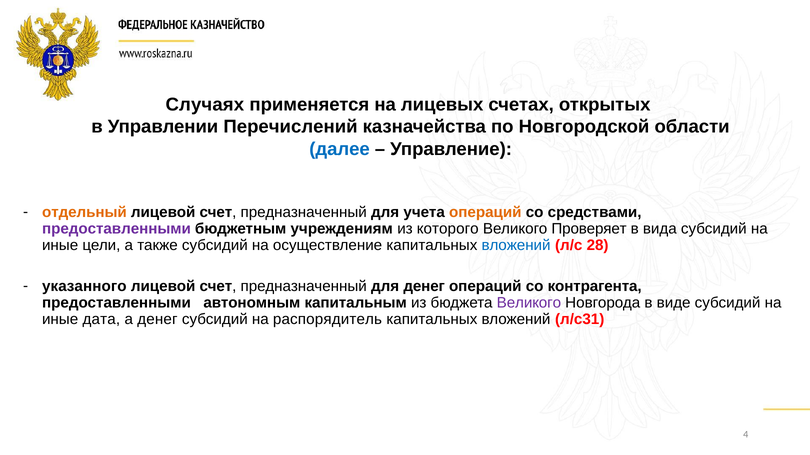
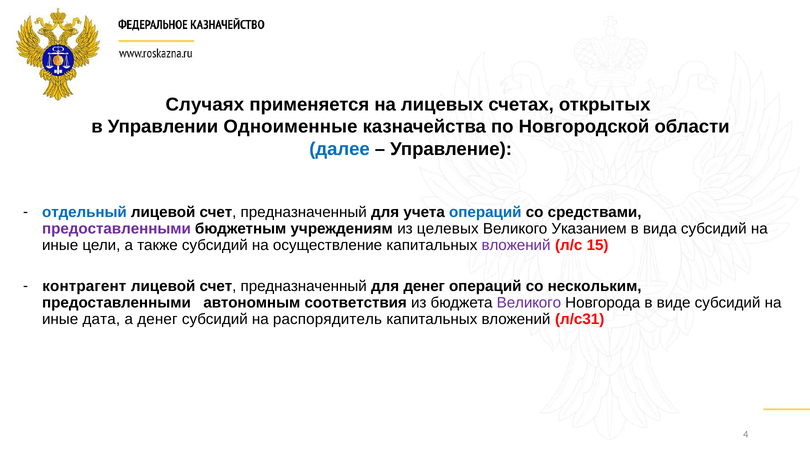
Перечислений: Перечислений -> Одноименные (290, 127)
отдельный colour: orange -> blue (84, 213)
операций colour: orange -> blue (485, 213)
которого: которого -> целевых (448, 229)
Проверяет: Проверяет -> Указанием (589, 229)
вложений colour: blue -> purple (516, 245)
28: 28 -> 15 (598, 245)
указанного: указанного -> контрагент (84, 287)
контрагента: контрагента -> нескольким (595, 287)
капитальным: капитальным -> соответствия (356, 303)
